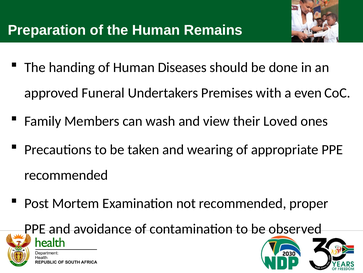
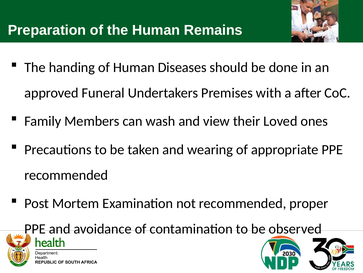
even: even -> after (308, 93)
